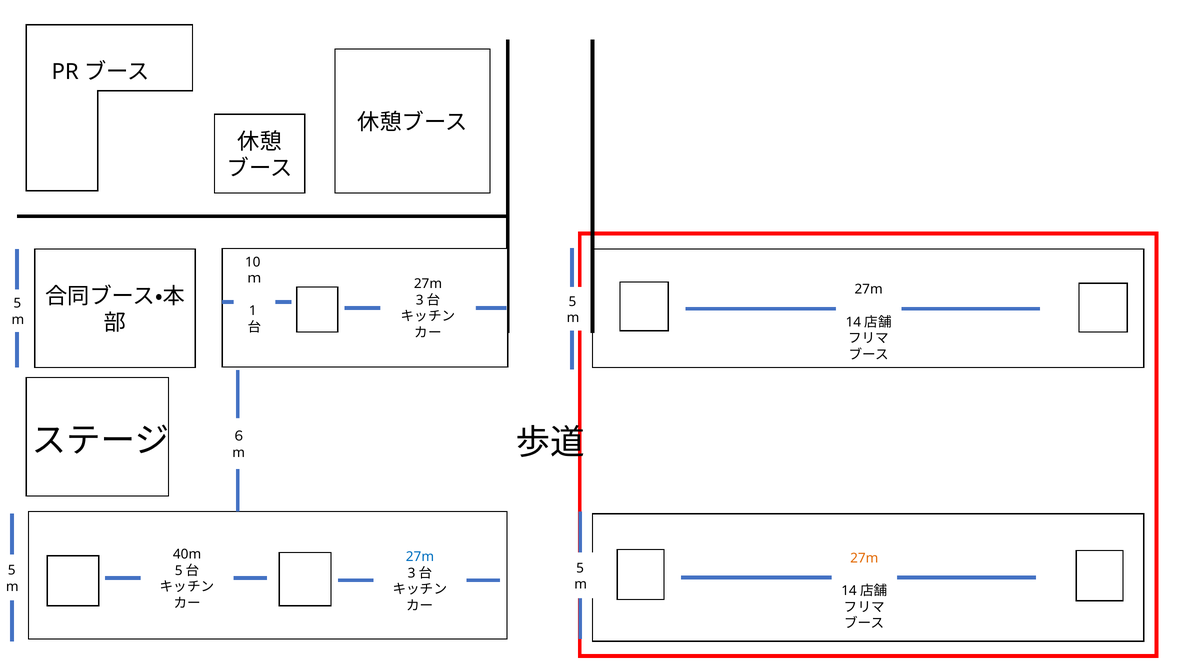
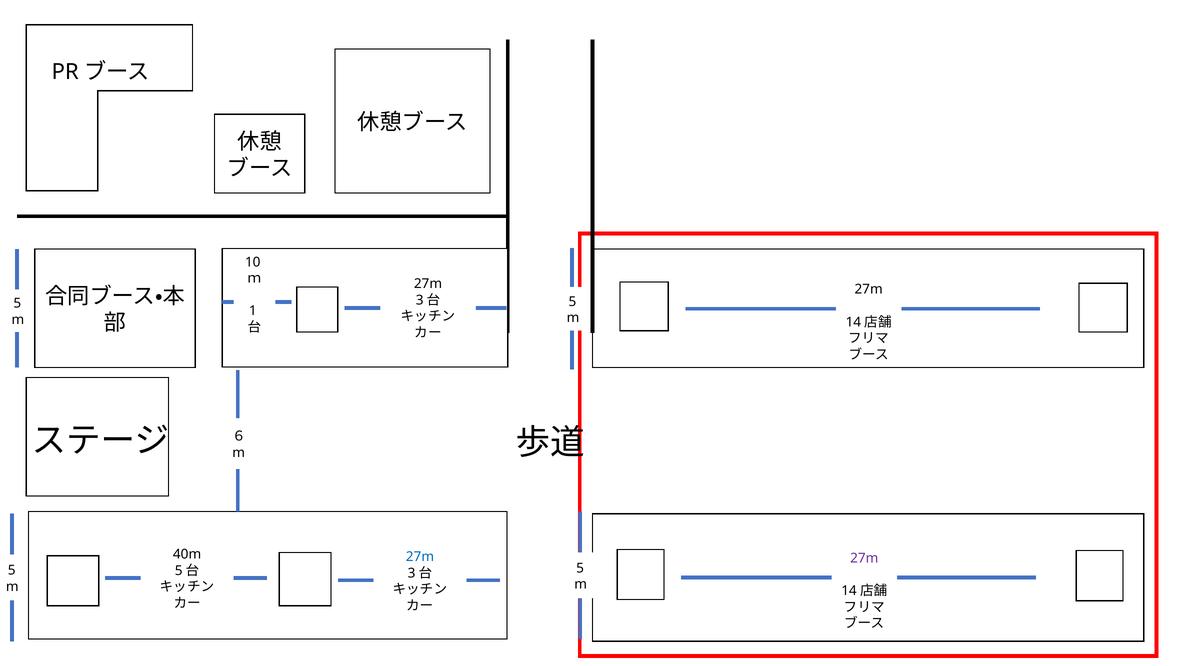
27m colour: orange -> purple (864, 559)
